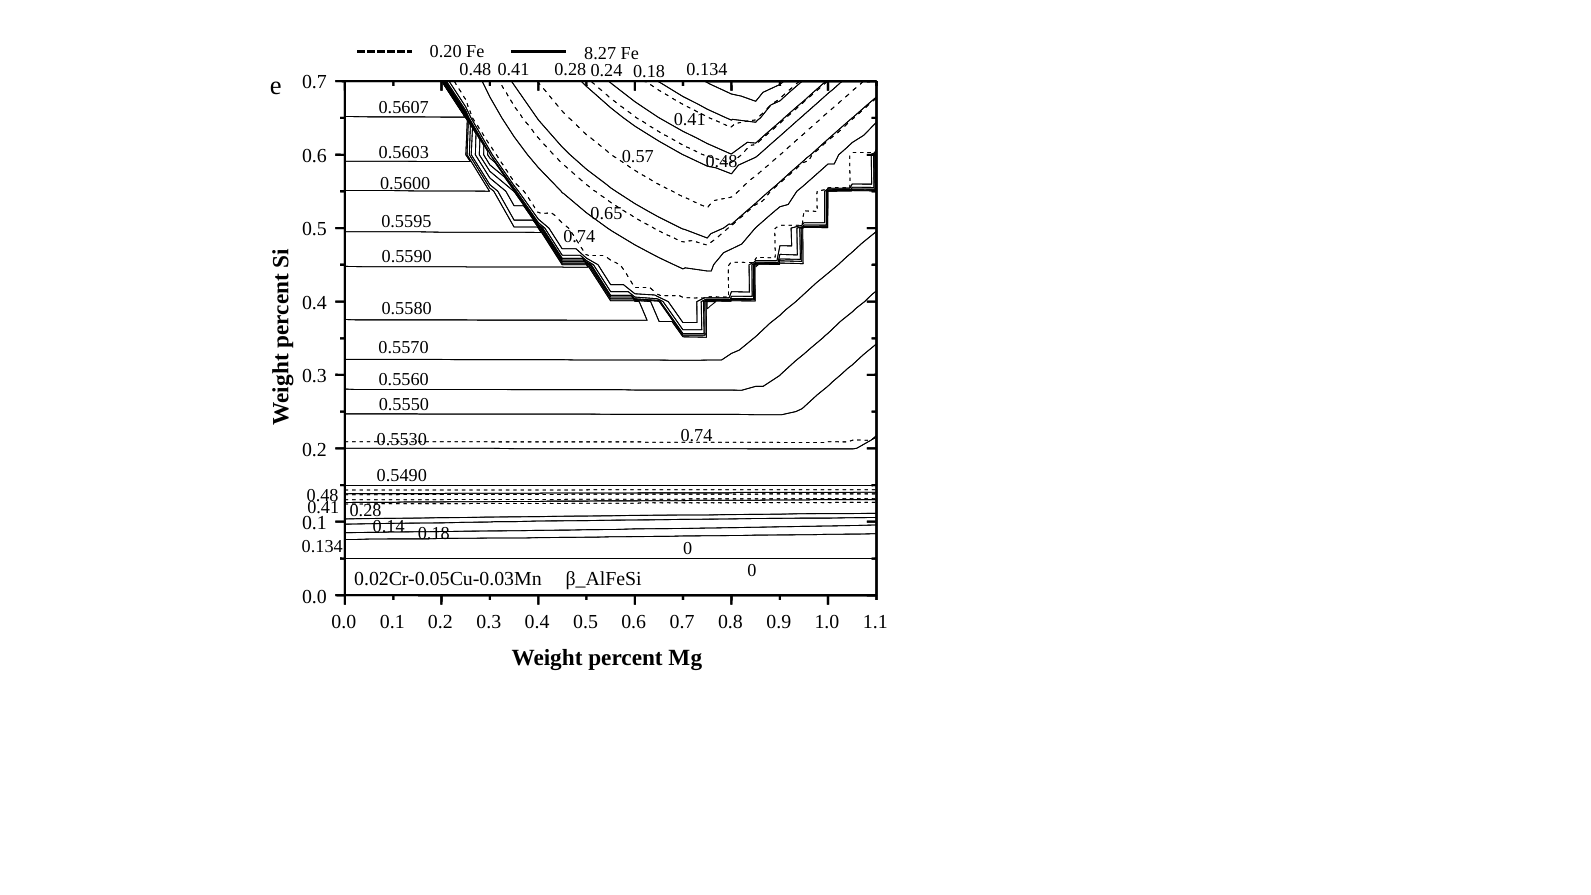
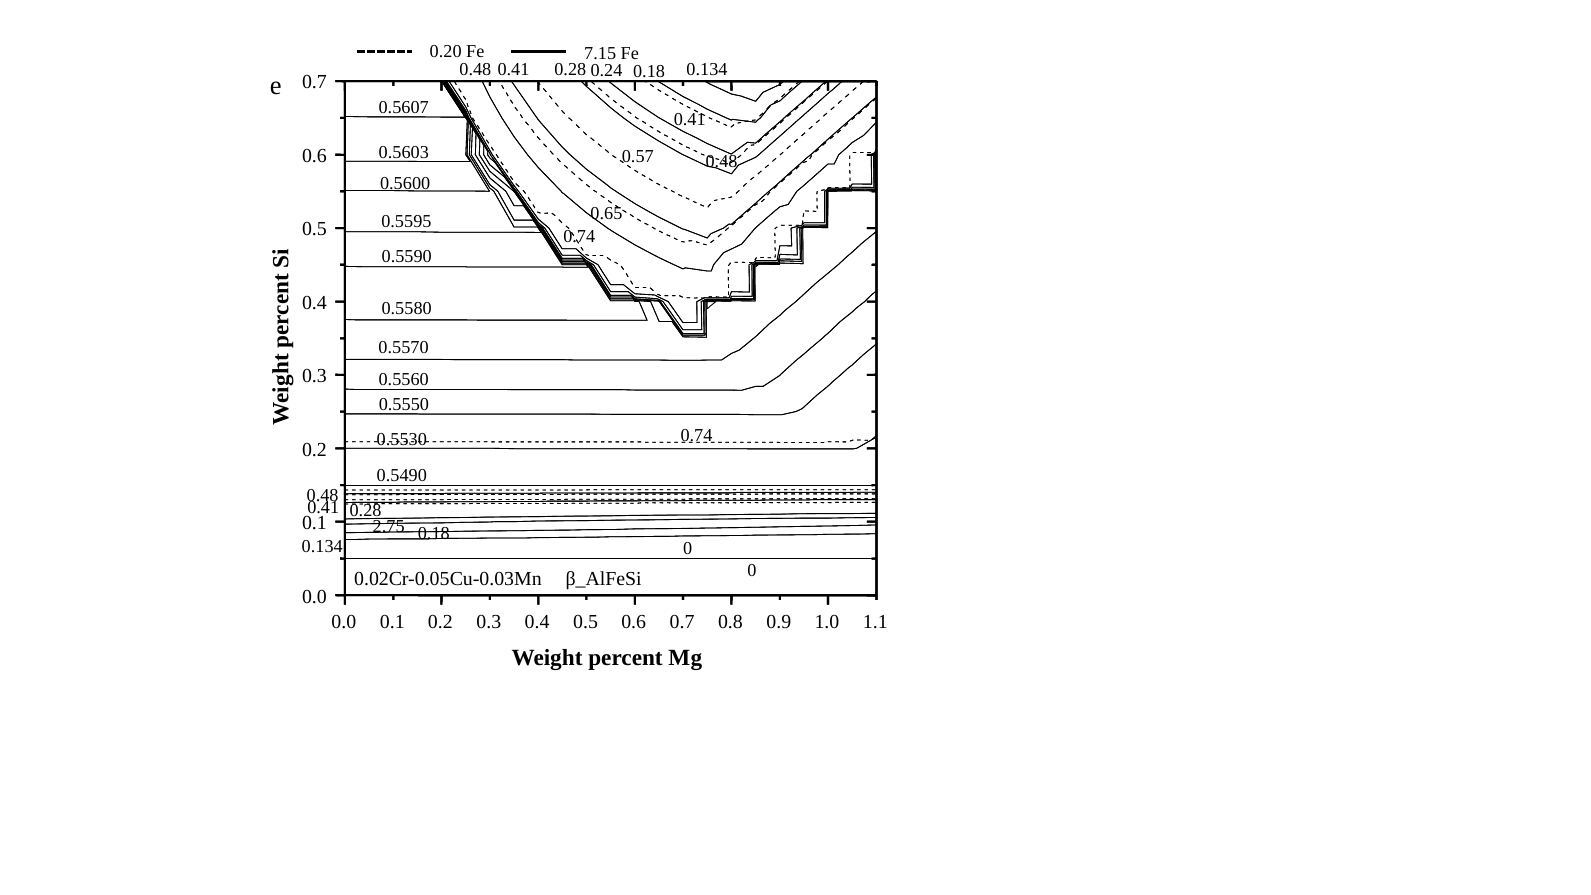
8.27: 8.27 -> 7.15 (600, 54)
0.14: 0.14 -> 2.75 (389, 526)
